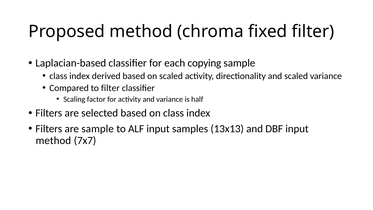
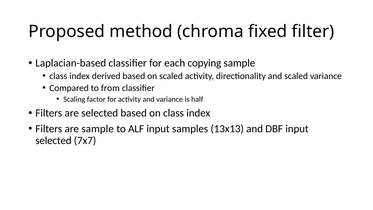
to filter: filter -> from (110, 88)
method: method -> selected (53, 140)
